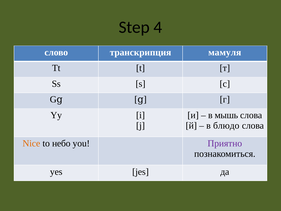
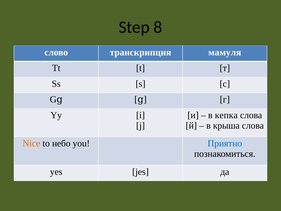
4: 4 -> 8 (158, 27)
мышь: мышь -> кепка (226, 115)
блюдо: блюдо -> крыша (226, 125)
Приятно colour: purple -> blue (225, 143)
